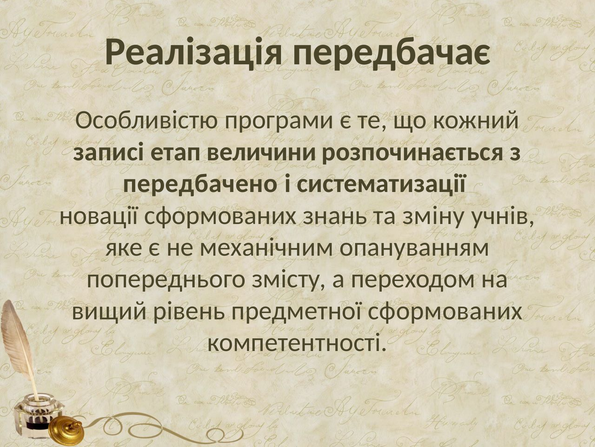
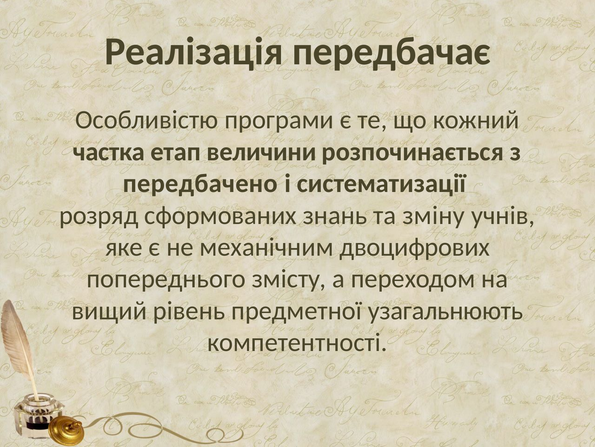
записі: записі -> частка (109, 151)
новації: новації -> розряд (99, 215)
опануванням: опануванням -> двоцифрових (415, 247)
предметної сформованих: сформованих -> узагальнюють (446, 310)
